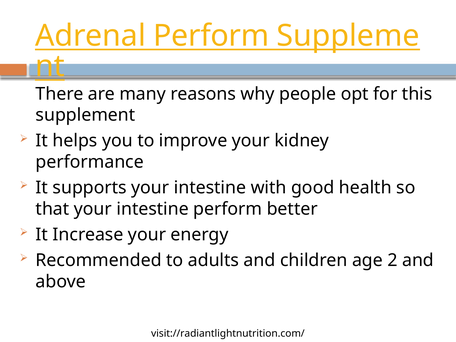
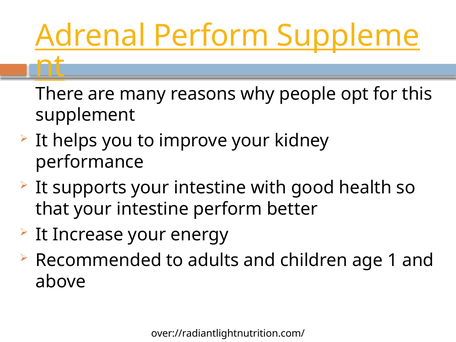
2: 2 -> 1 (392, 260)
visit://radiantlightnutrition.com/: visit://radiantlightnutrition.com/ -> over://radiantlightnutrition.com/ (228, 334)
